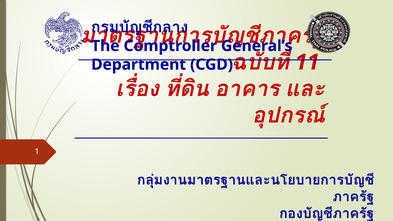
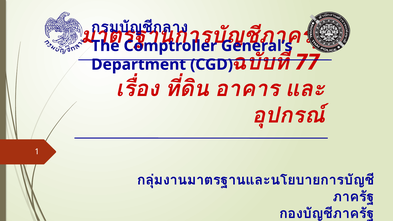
11: 11 -> 77 (307, 62)
